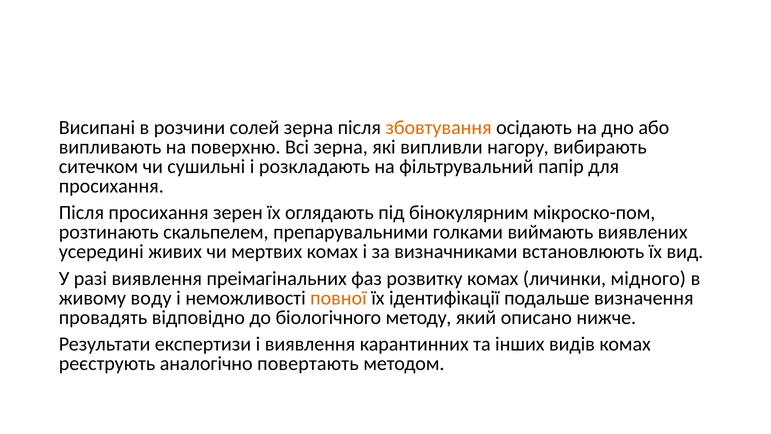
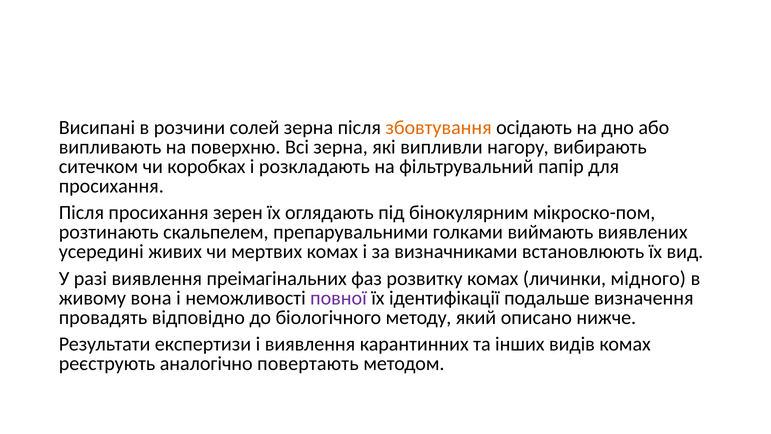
сушильні: сушильні -> коробках (206, 166)
воду: воду -> вона (151, 298)
повної colour: orange -> purple (338, 298)
